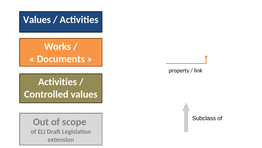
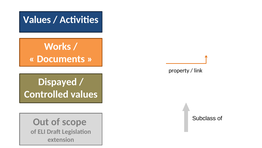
Activities: Activities -> Dispayed (58, 82)
